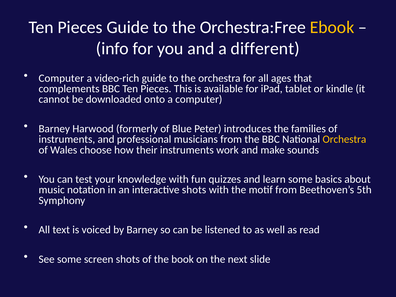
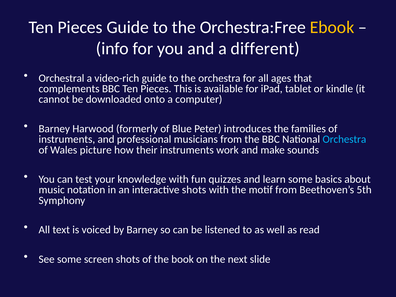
Computer: Computer -> Orchestral (61, 78)
Orchestra colour: yellow -> light blue (344, 139)
choose: choose -> picture (96, 150)
